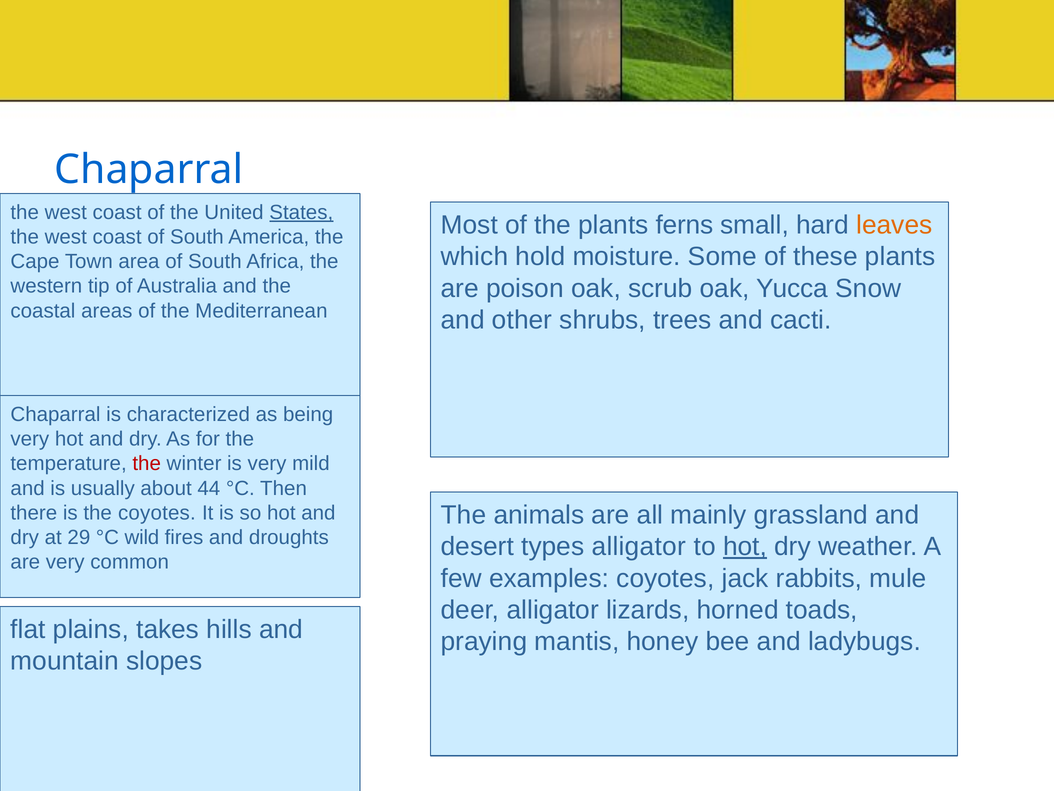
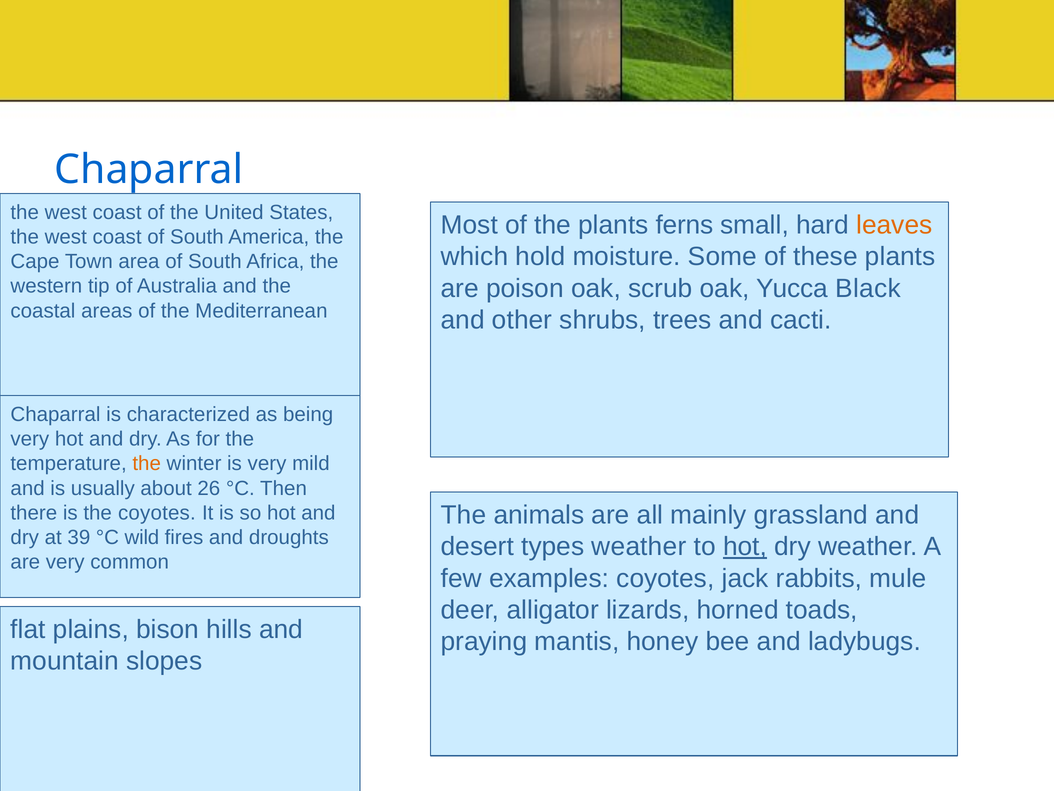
States underline: present -> none (301, 212)
Snow: Snow -> Black (868, 288)
the colour: red -> orange (147, 463)
44: 44 -> 26 (209, 488)
29: 29 -> 39 (79, 537)
types alligator: alligator -> weather (639, 546)
takes: takes -> bison (168, 629)
